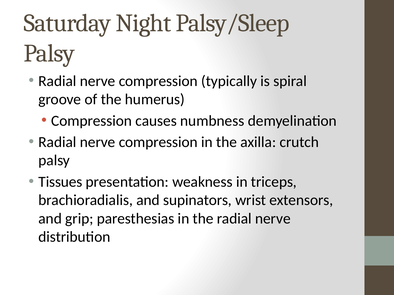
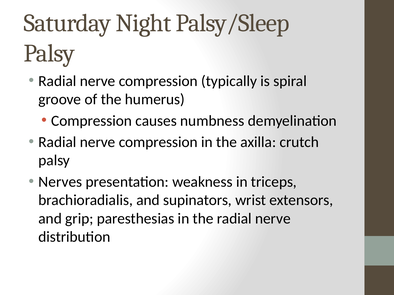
Tissues: Tissues -> Nerves (60, 182)
